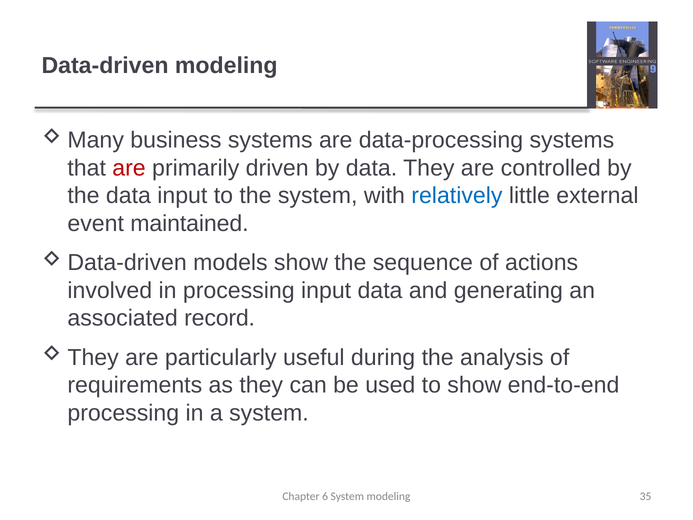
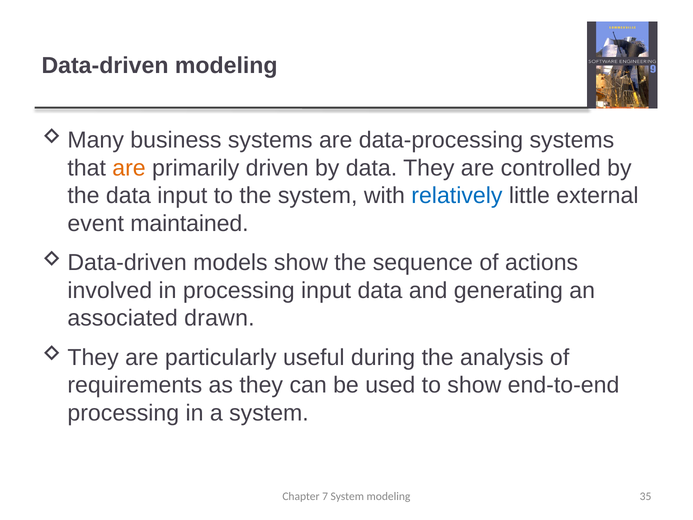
are colour: red -> orange (129, 168)
record: record -> drawn (219, 318)
6: 6 -> 7 (325, 496)
